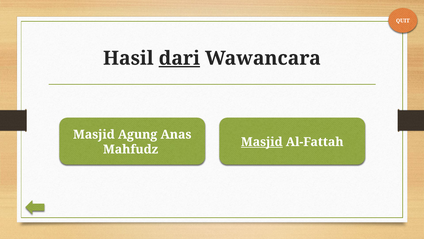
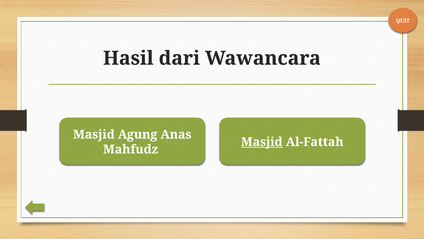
dari underline: present -> none (179, 58)
